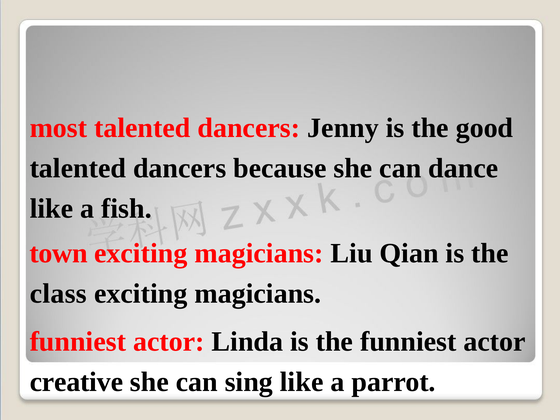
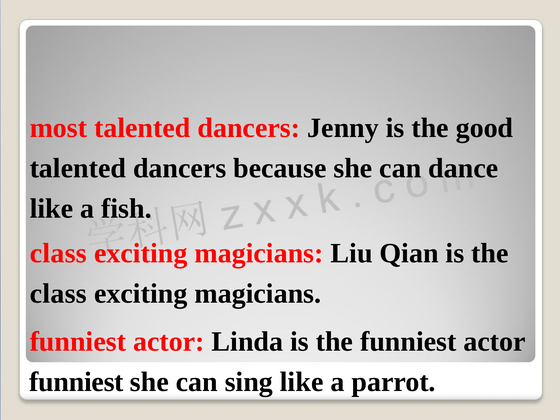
town: town -> class (58, 253)
creative: creative -> funniest (76, 382)
